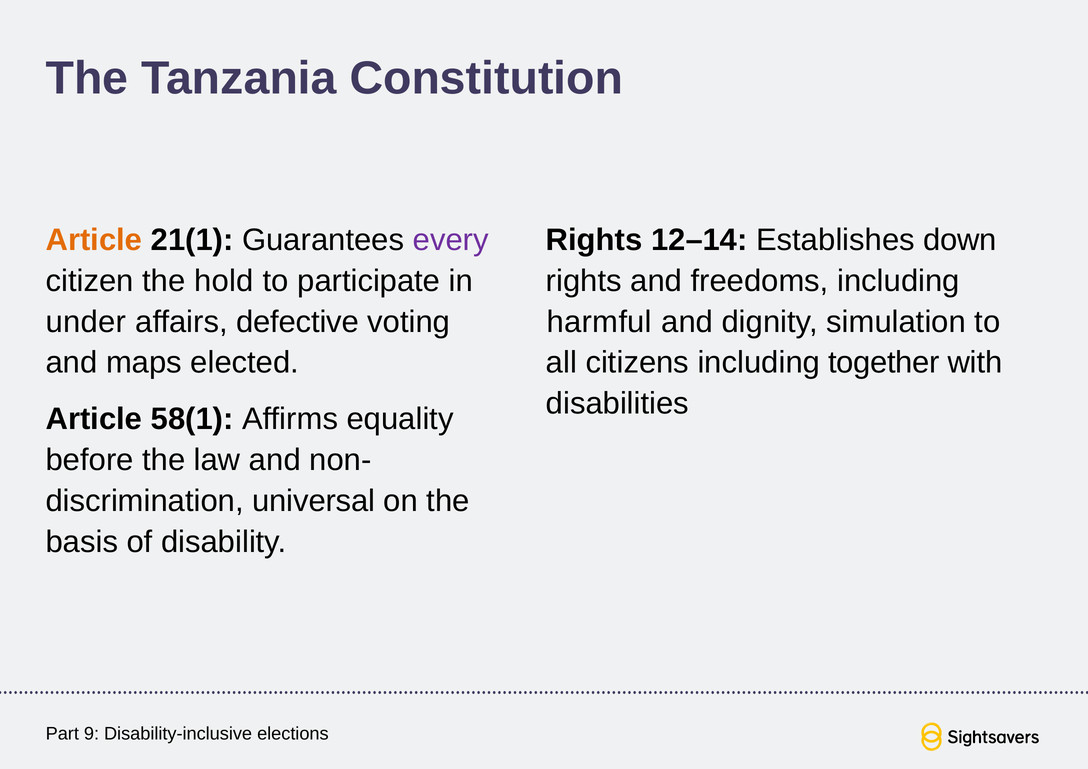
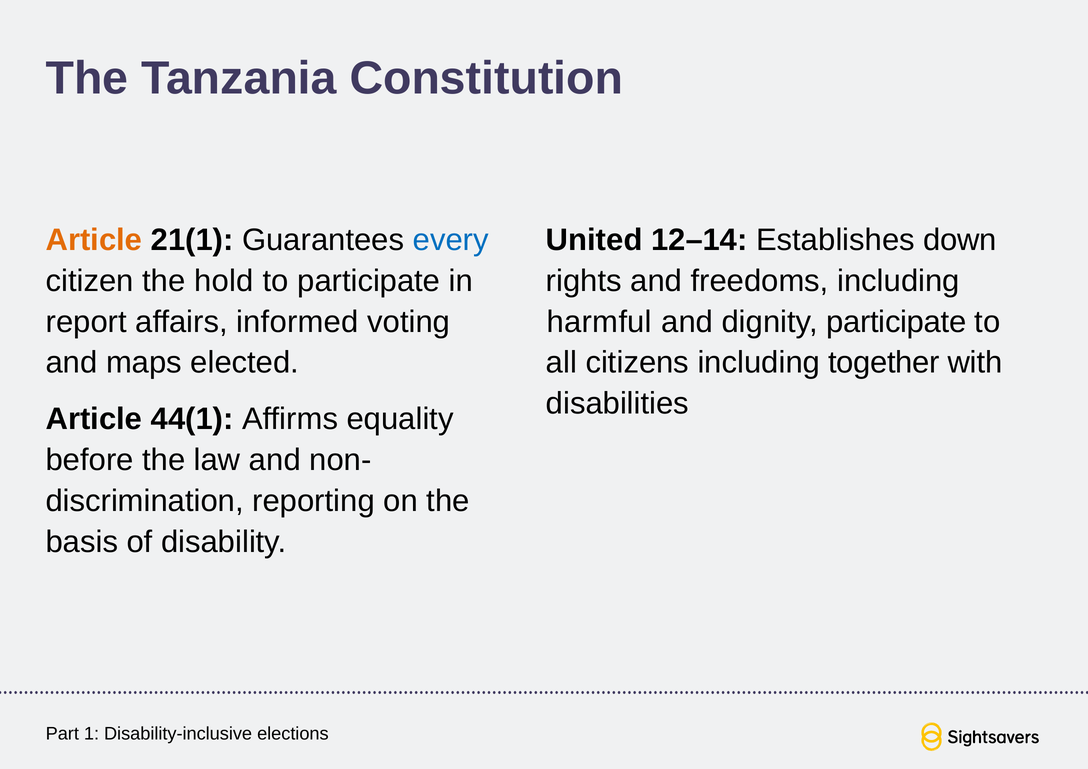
every colour: purple -> blue (451, 240)
Rights: Rights -> United (594, 240)
under: under -> report (86, 322)
defective: defective -> informed (297, 322)
dignity simulation: simulation -> participate (896, 322)
58(1: 58(1 -> 44(1 (192, 419)
universal: universal -> reporting (314, 501)
9: 9 -> 1 (92, 734)
